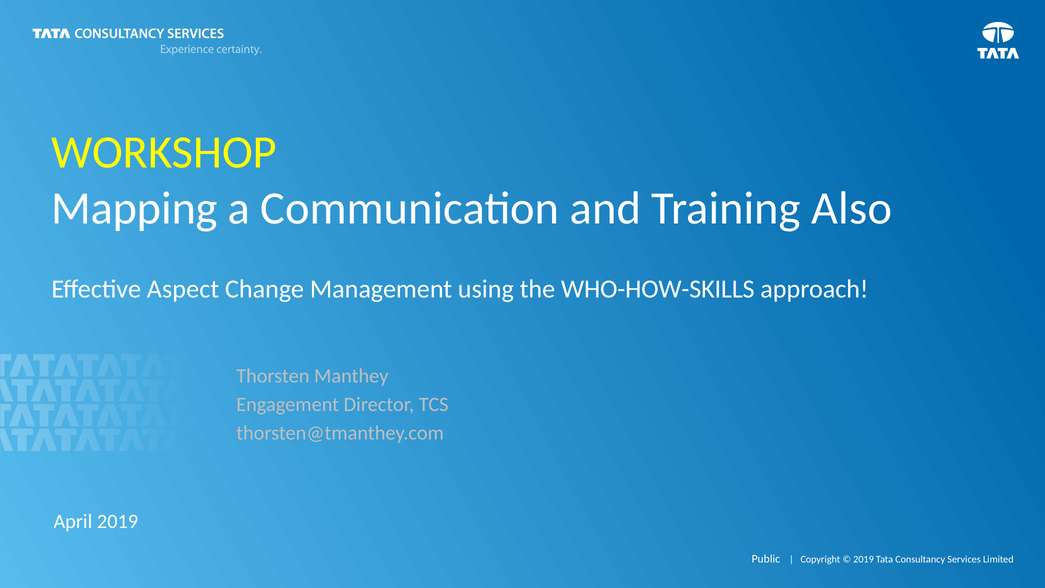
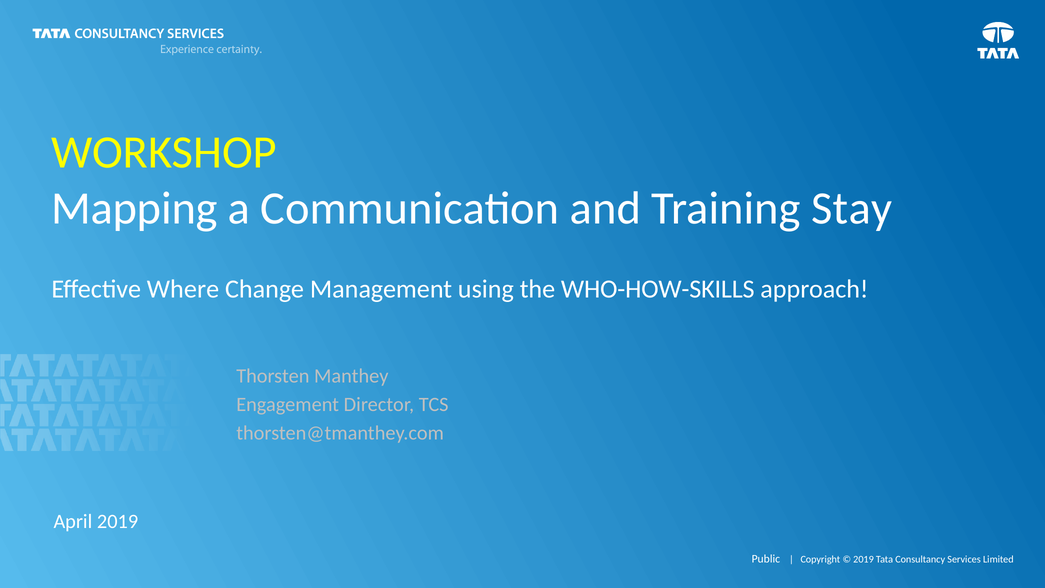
Also: Also -> Stay (852, 208)
Aspect: Aspect -> Where (183, 289)
